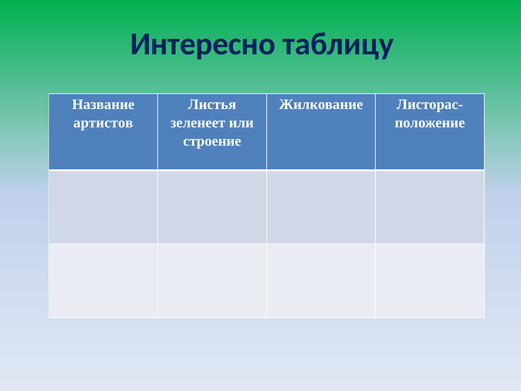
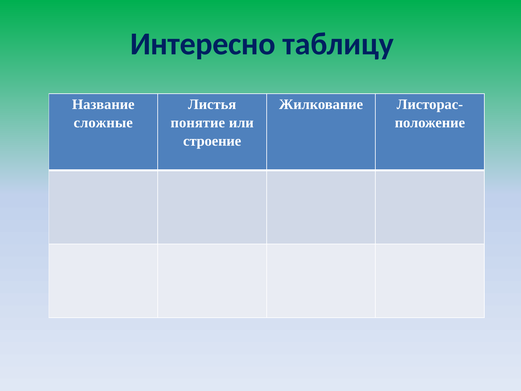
артистов: артистов -> сложные (103, 123)
зеленеет: зеленеет -> понятие (198, 123)
